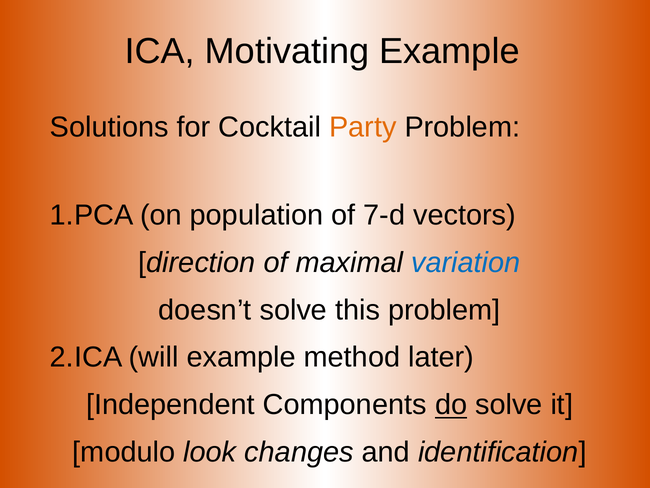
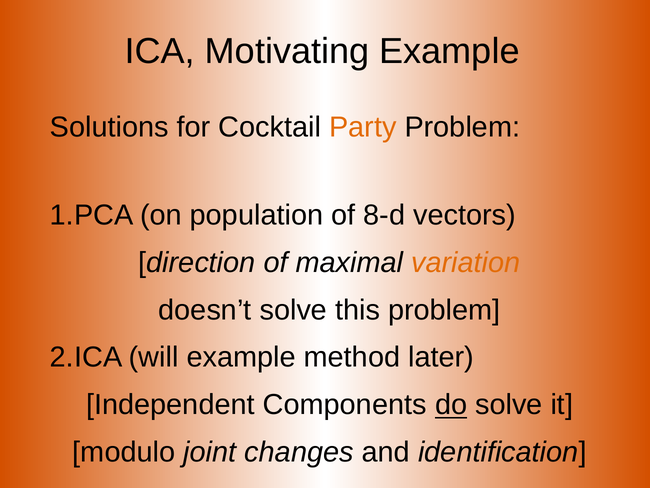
7-d: 7-d -> 8-d (384, 215)
variation colour: blue -> orange (466, 262)
look: look -> joint (210, 452)
